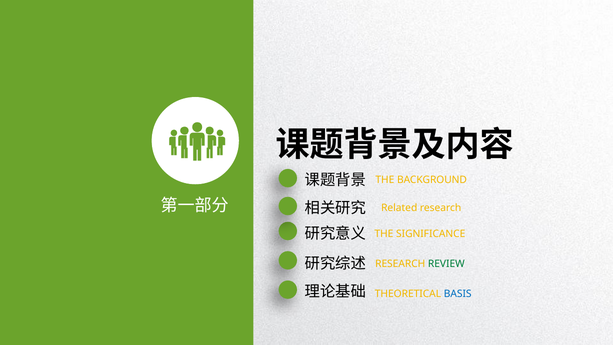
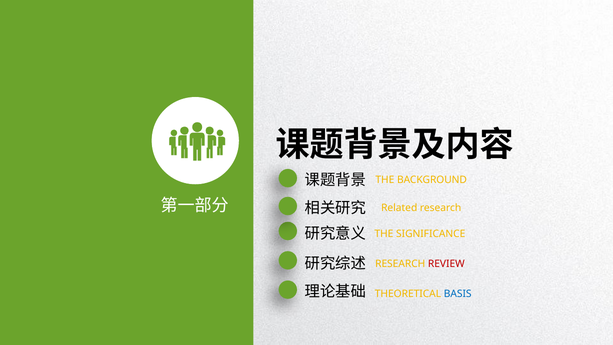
REVIEW colour: green -> red (446, 264)
